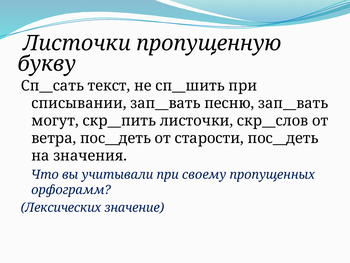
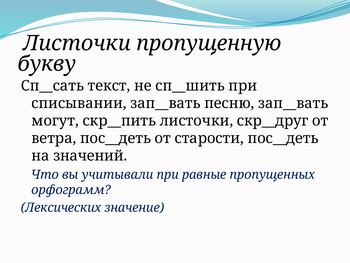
скр__слов: скр__слов -> скр__друг (273, 121)
значения: значения -> значений (90, 156)
своему: своему -> равные (204, 174)
